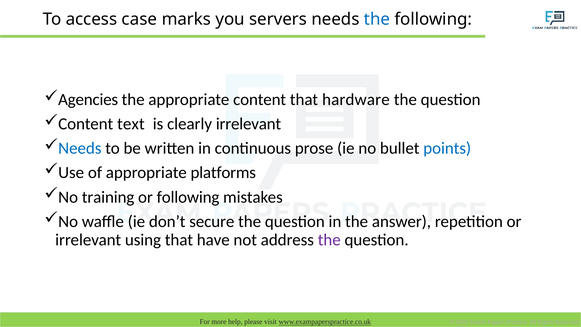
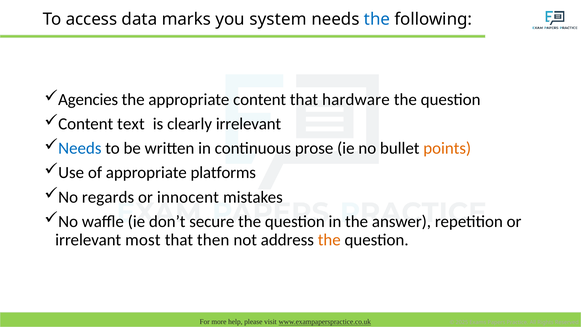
case: case -> data (139, 19)
servers: servers -> system (278, 19)
points colour: blue -> orange (447, 148)
training: training -> regards (108, 197)
or following: following -> innocent (188, 197)
using: using -> most (143, 240)
have: have -> then (213, 240)
the colour: purple -> orange (329, 240)
